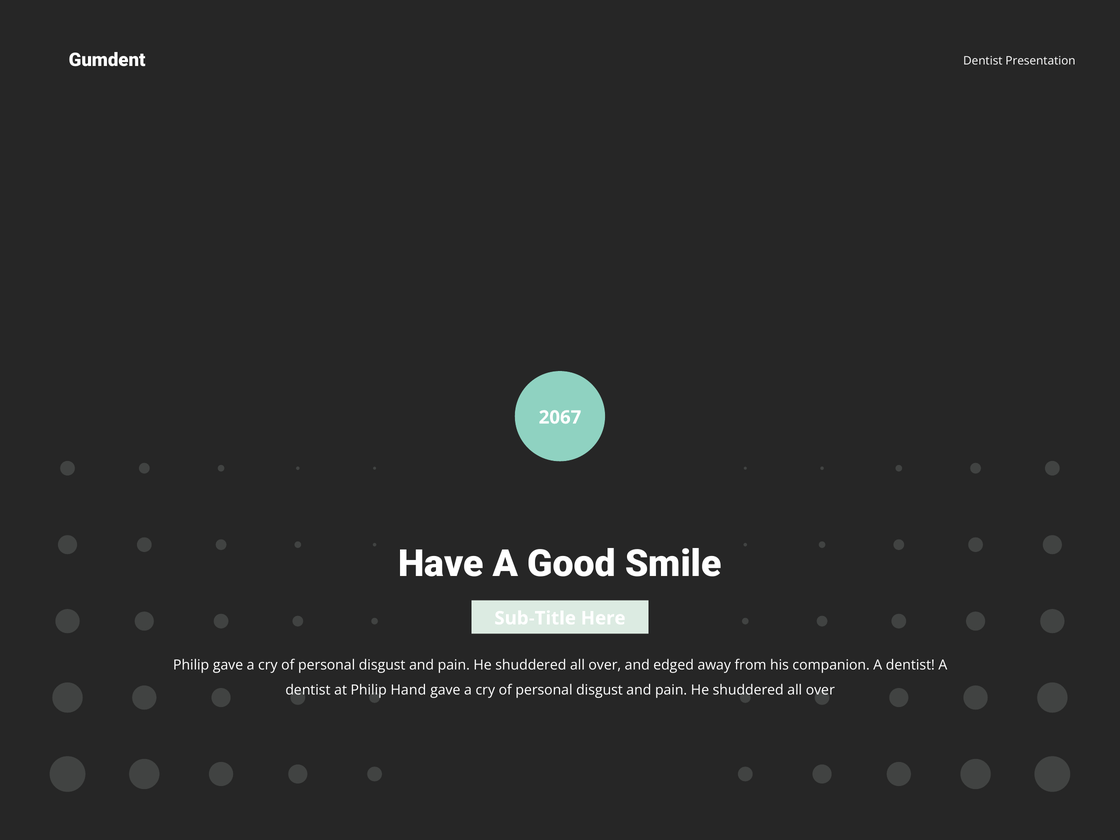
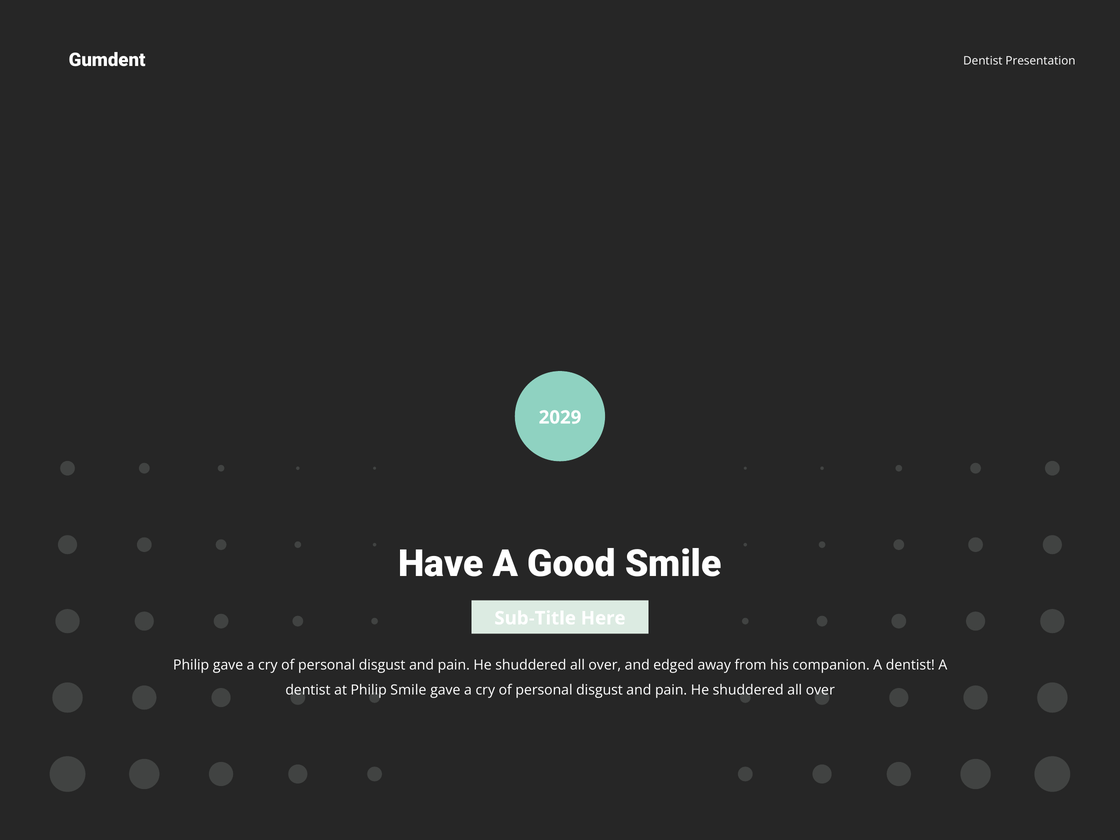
2067: 2067 -> 2029 (560, 417)
Philip Hand: Hand -> Smile (408, 690)
